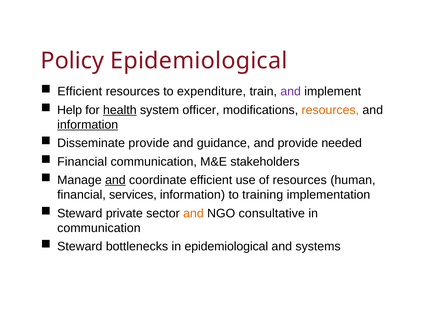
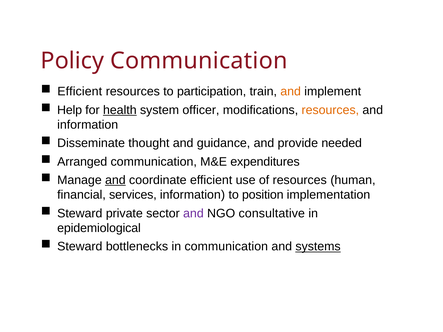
Policy Epidemiological: Epidemiological -> Communication (199, 61)
expenditure: expenditure -> participation (212, 92)
and colour: purple -> orange (291, 92)
information underline: present -> none (88, 125)
Disseminate provide: provide -> thought (149, 143)
Financial: Financial -> Arranged (82, 162)
stakeholders: stakeholders -> expenditures (265, 162)
training: training -> position (263, 195)
and colour: orange -> purple (193, 214)
communication: communication -> epidemiological (99, 228)
in epidemiological: epidemiological -> communication (226, 247)
systems underline: none -> present (318, 247)
